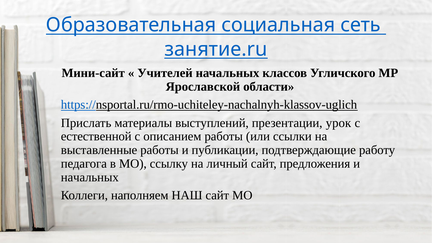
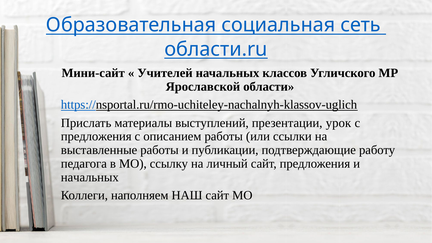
занятие.ru: занятие.ru -> области.ru (216, 49)
естественной: естественной -> предложения (96, 136)
